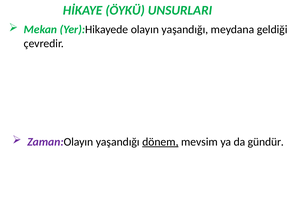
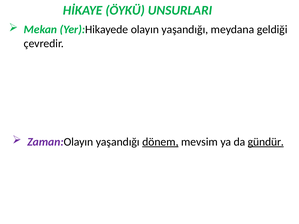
gündür underline: none -> present (266, 142)
